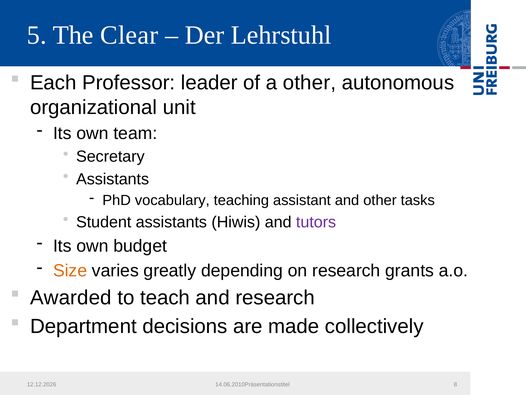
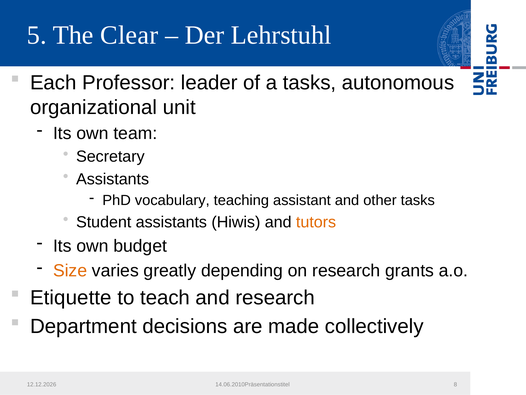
a other: other -> tasks (310, 83)
tutors colour: purple -> orange (316, 222)
Awarded: Awarded -> Etiquette (71, 297)
